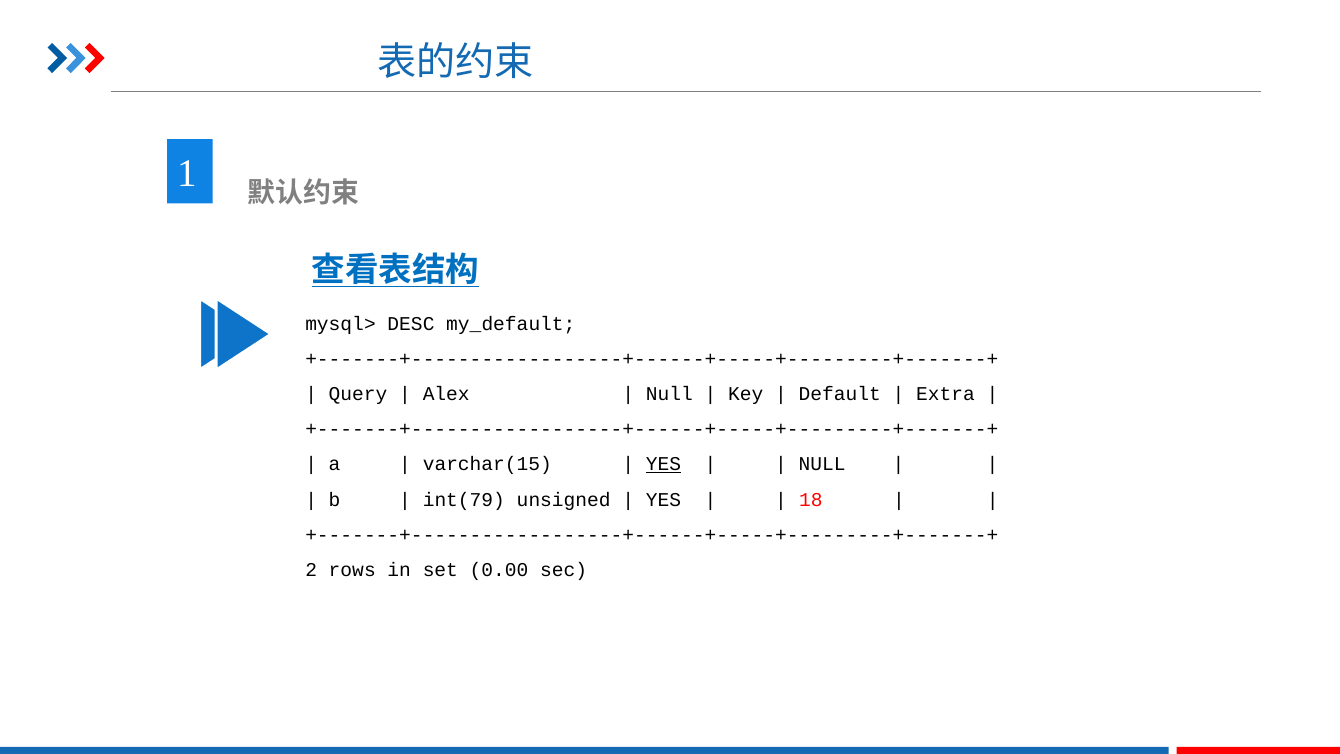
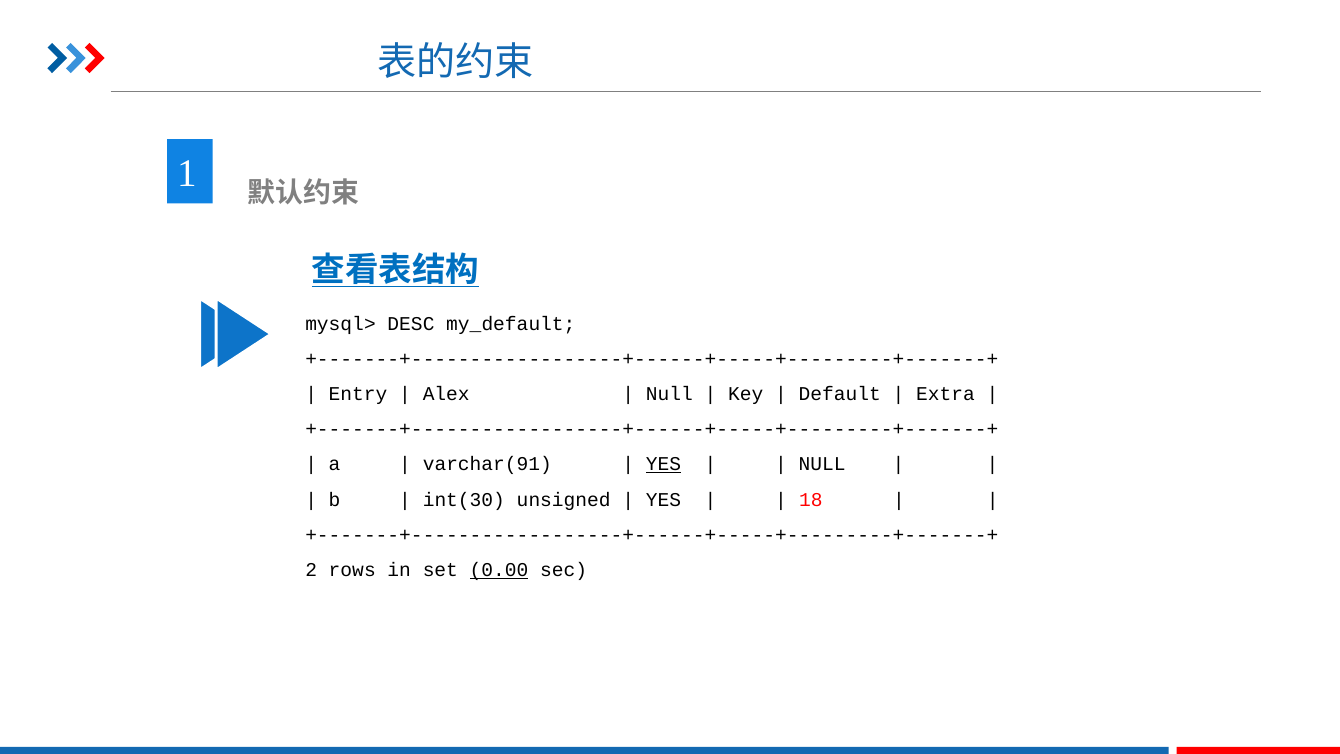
Query: Query -> Entry (358, 394)
varchar(15: varchar(15 -> varchar(91 (487, 464)
int(79: int(79 -> int(30 (464, 500)
0.00 underline: none -> present (499, 570)
